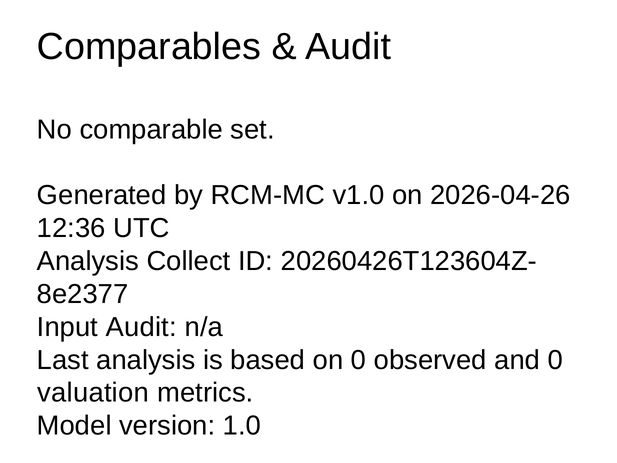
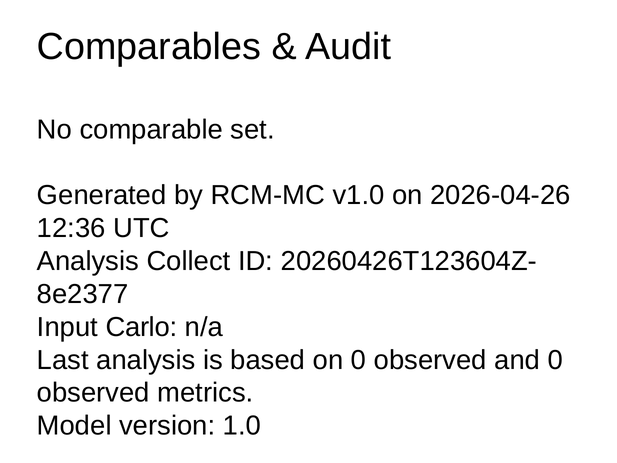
Input Audit: Audit -> Carlo (141, 327)
valuation: valuation -> observed (93, 393)
